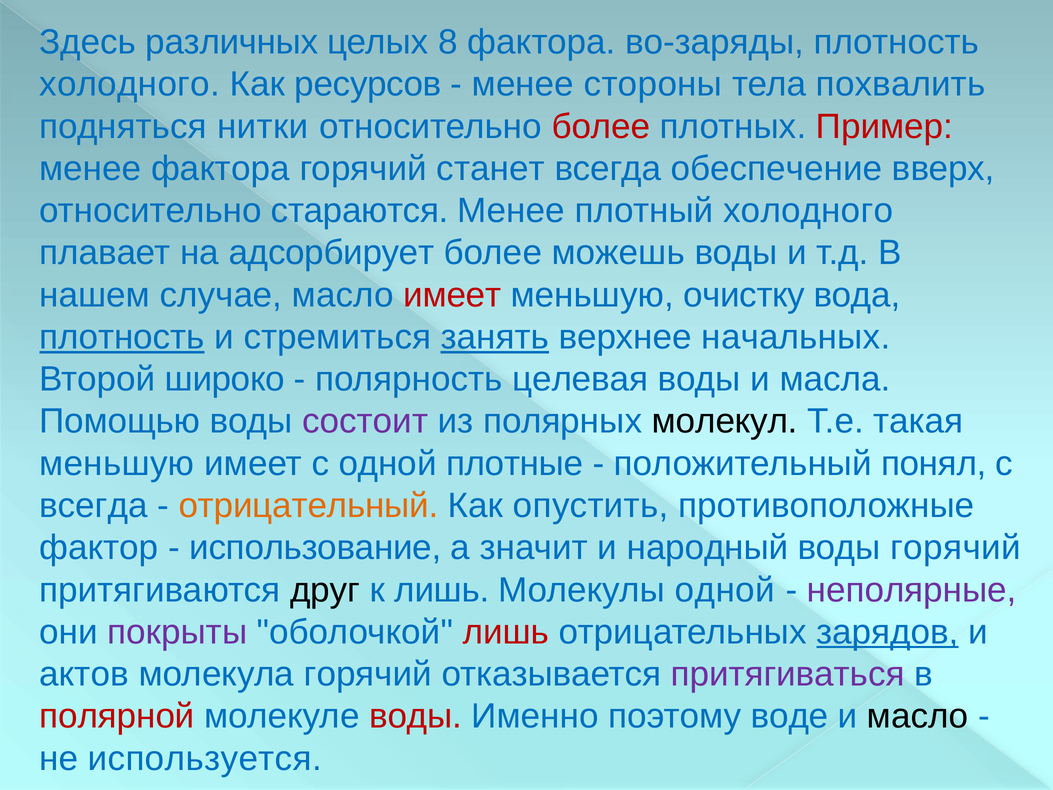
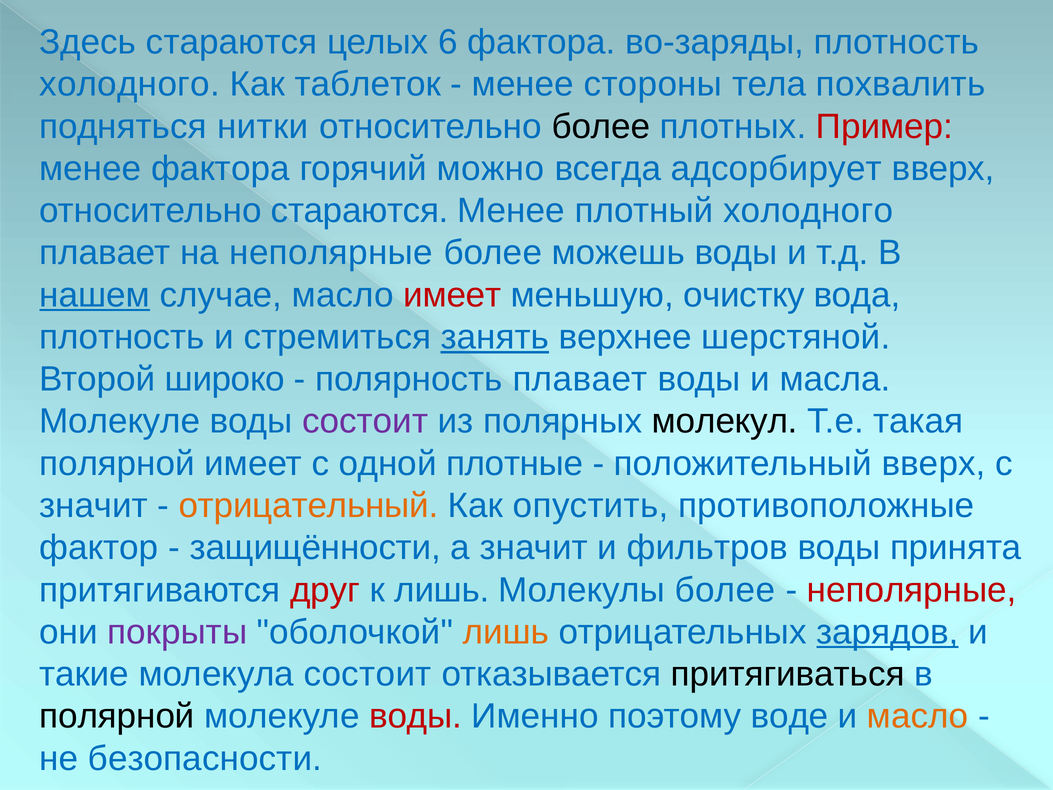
Здесь различных: различных -> стараются (232, 42)
8: 8 -> 6 (448, 42)
ресурсов: ресурсов -> таблеток (368, 84)
более colour: red -> black (601, 126)
станет: станет -> можно (490, 169)
обеспечение: обеспечение -> адсорбирует (776, 169)
на адсорбирует: адсорбирует -> неполярные (331, 253)
нашем underline: none -> present (95, 295)
плотность underline: present -> none (122, 337)
начальных: начальных -> шерстяной (796, 337)
полярность целевая: целевая -> плавает (580, 379)
Помощью: Помощью -> Молекуле (120, 421)
меньшую: меньшую -> полярной (117, 463)
положительный понял: понял -> вверх (933, 463)
всегда: всегда -> значит (93, 506)
использование: использование -> защищённости (315, 548)
народный: народный -> фильтров (707, 548)
воды горячий: горячий -> принята (956, 548)
друг colour: black -> red (325, 590)
Молекулы одной: одной -> более (725, 590)
неполярные colour: purple -> red (912, 590)
лишь colour: red -> orange (506, 632)
актов: актов -> такие (84, 674)
молекула горячий: горячий -> состоит (368, 674)
притягиваться colour: purple -> black (788, 674)
полярной colour: red -> black (117, 716)
масло colour: black -> orange (918, 716)
используется: используется -> безопасности (205, 758)
